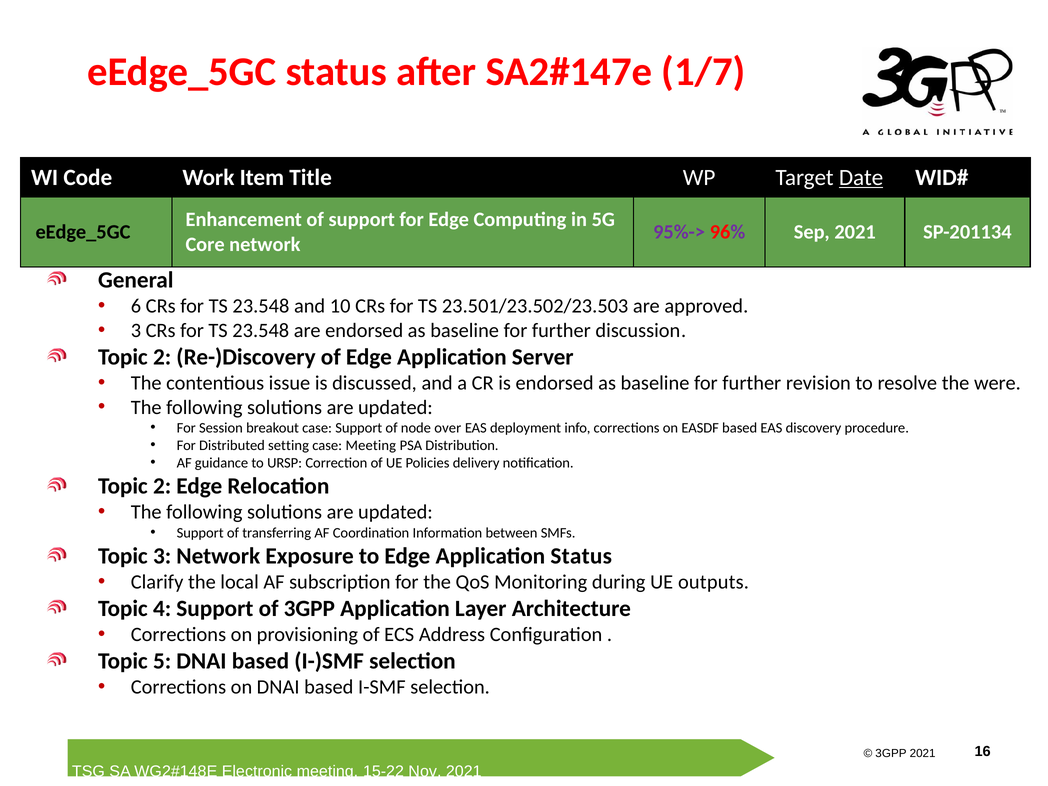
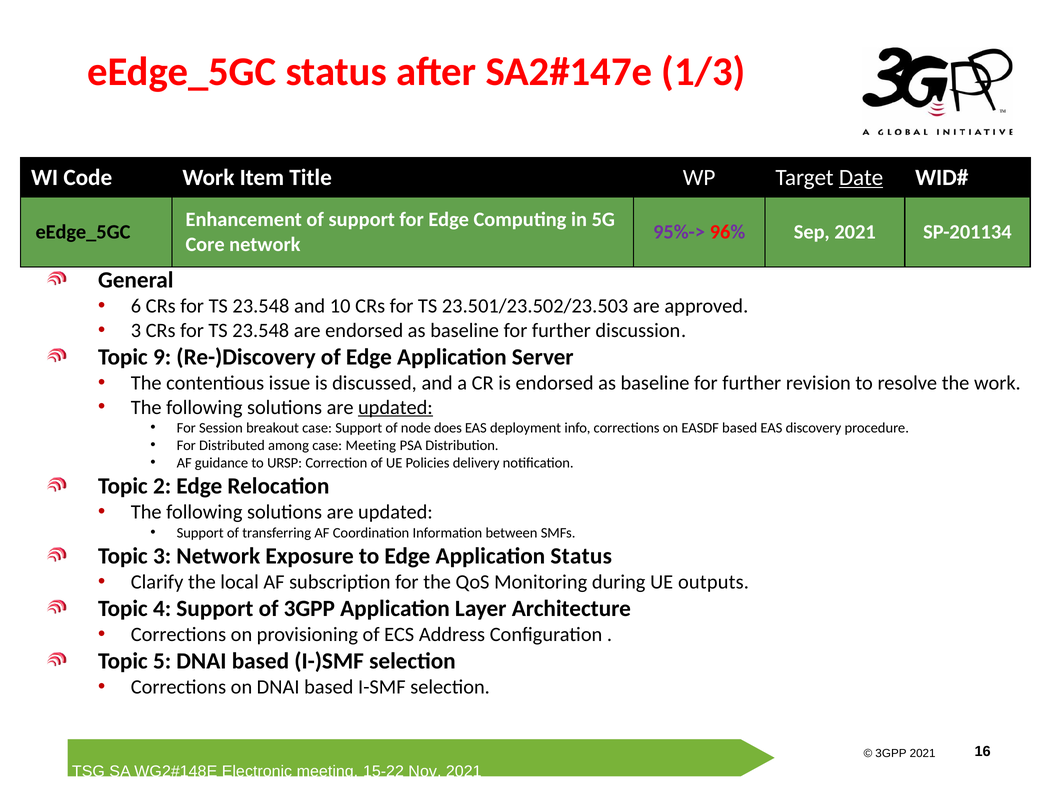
1/7: 1/7 -> 1/3 (703, 72)
2: 2 -> 9 (162, 357)
the were: were -> work (997, 383)
updated underline: none -> present (395, 407)
over: over -> does (448, 428)
setting: setting -> among (289, 445)
